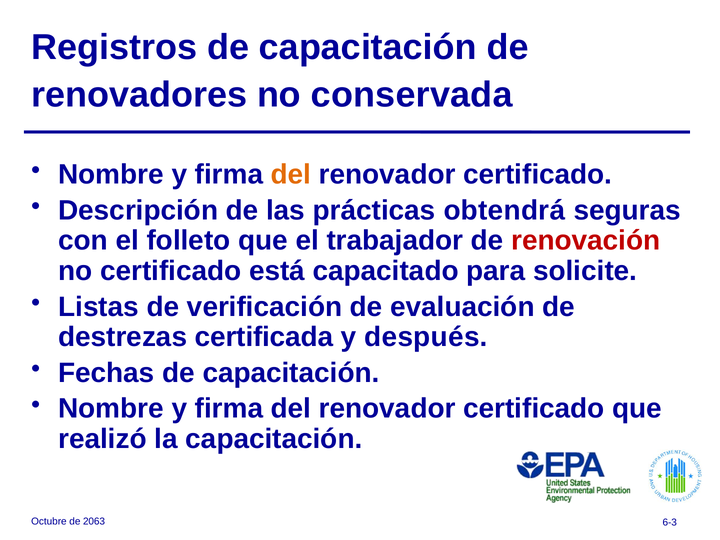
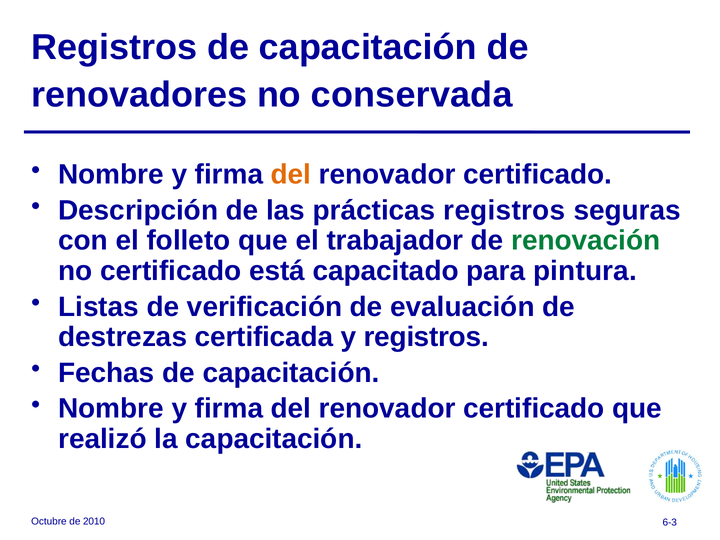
prácticas obtendrá: obtendrá -> registros (504, 210)
renovación colour: red -> green (586, 241)
solicite: solicite -> pintura (585, 271)
y después: después -> registros (426, 337)
2063: 2063 -> 2010 (94, 522)
